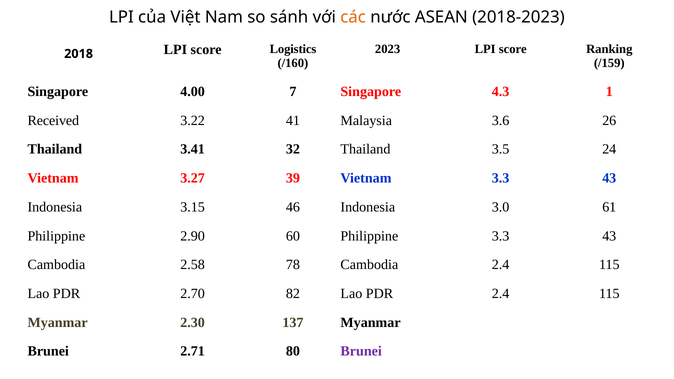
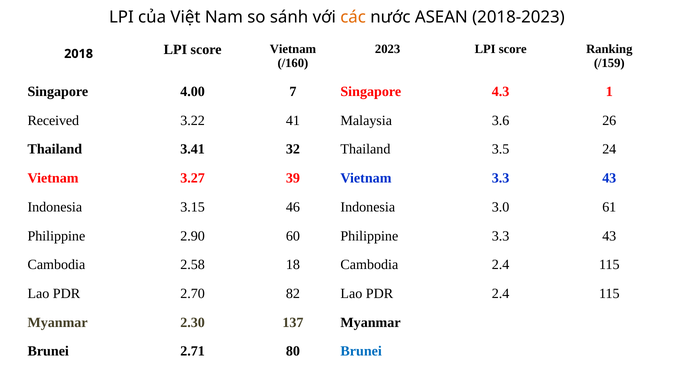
score Logistics: Logistics -> Vietnam (293, 49)
78: 78 -> 18 (293, 265)
Brunei colour: purple -> blue (361, 351)
